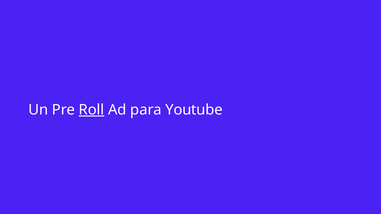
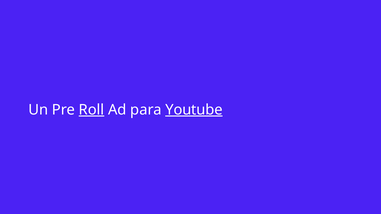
Youtube underline: none -> present (194, 110)
